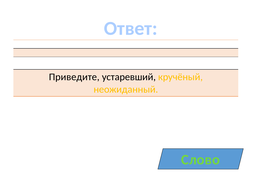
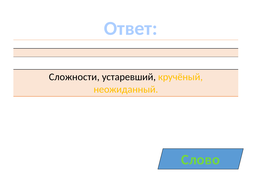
Приведите: Приведите -> Сложности (74, 77)
